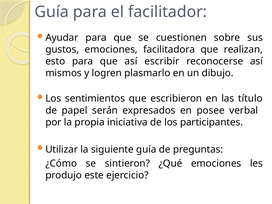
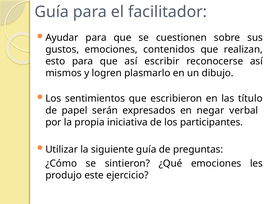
facilitadora: facilitadora -> contenidos (169, 49)
posee: posee -> negar (211, 110)
